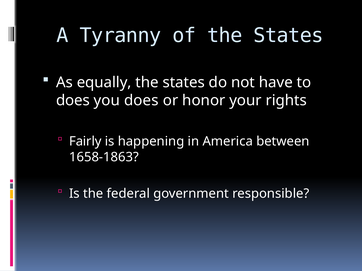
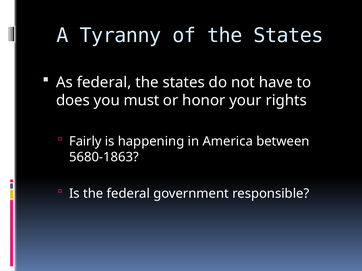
As equally: equally -> federal (104, 82)
you does: does -> must (141, 101)
1658-1863: 1658-1863 -> 5680-1863 (104, 157)
